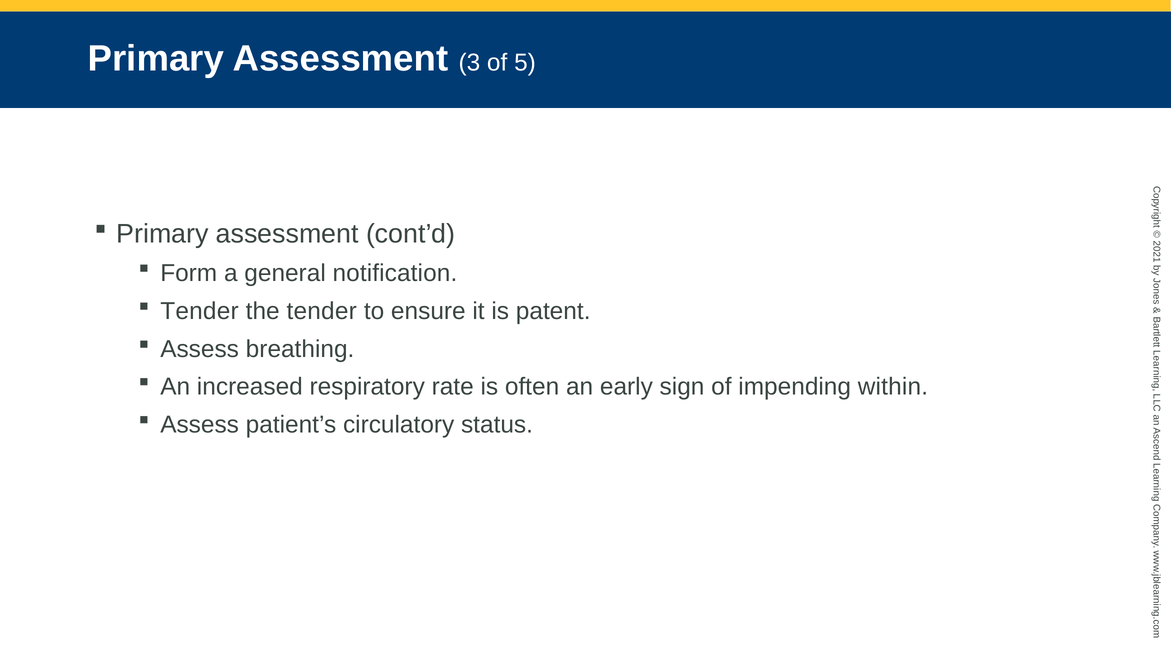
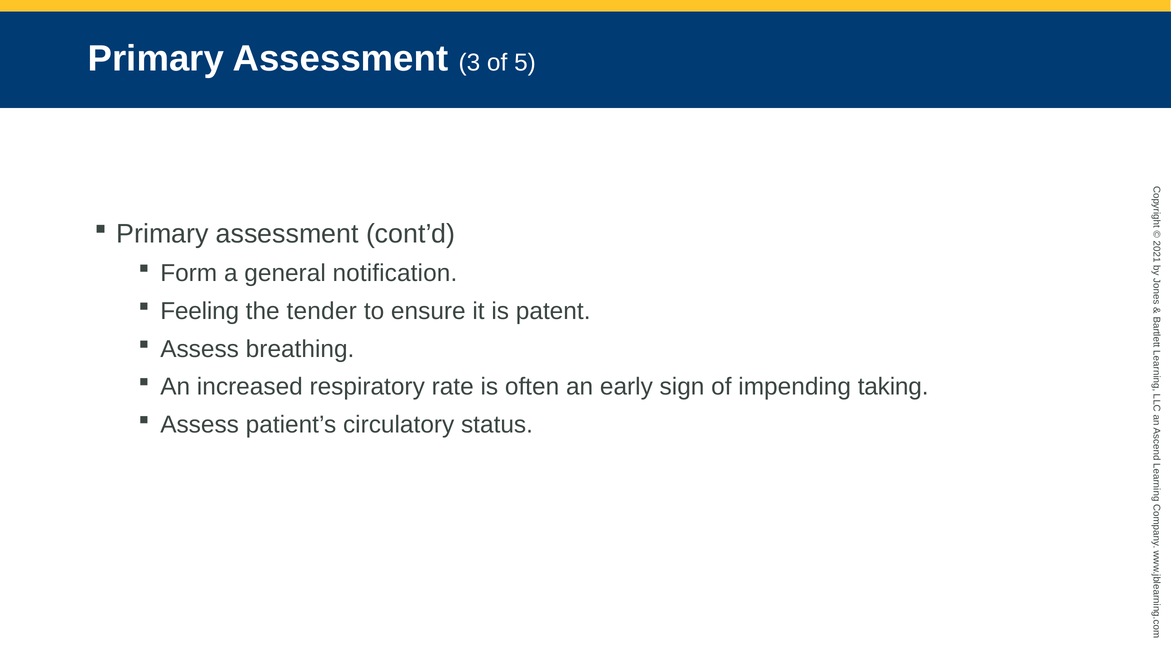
Tender: Tender -> Feeling (200, 311)
within: within -> taking (893, 387)
